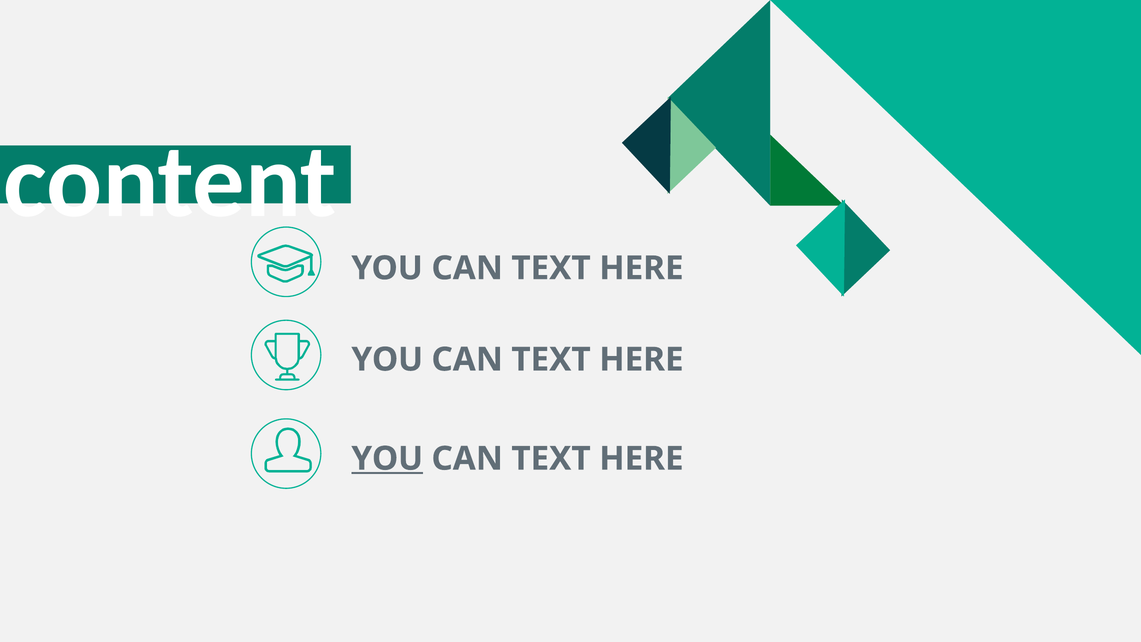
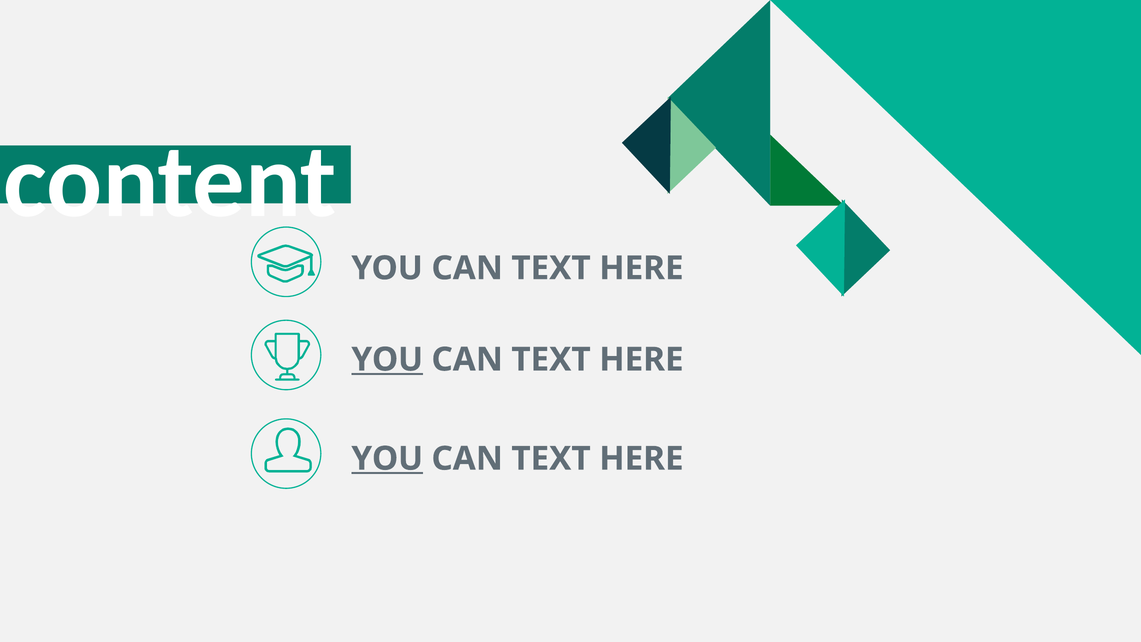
YOU underline: none -> present (387, 359)
